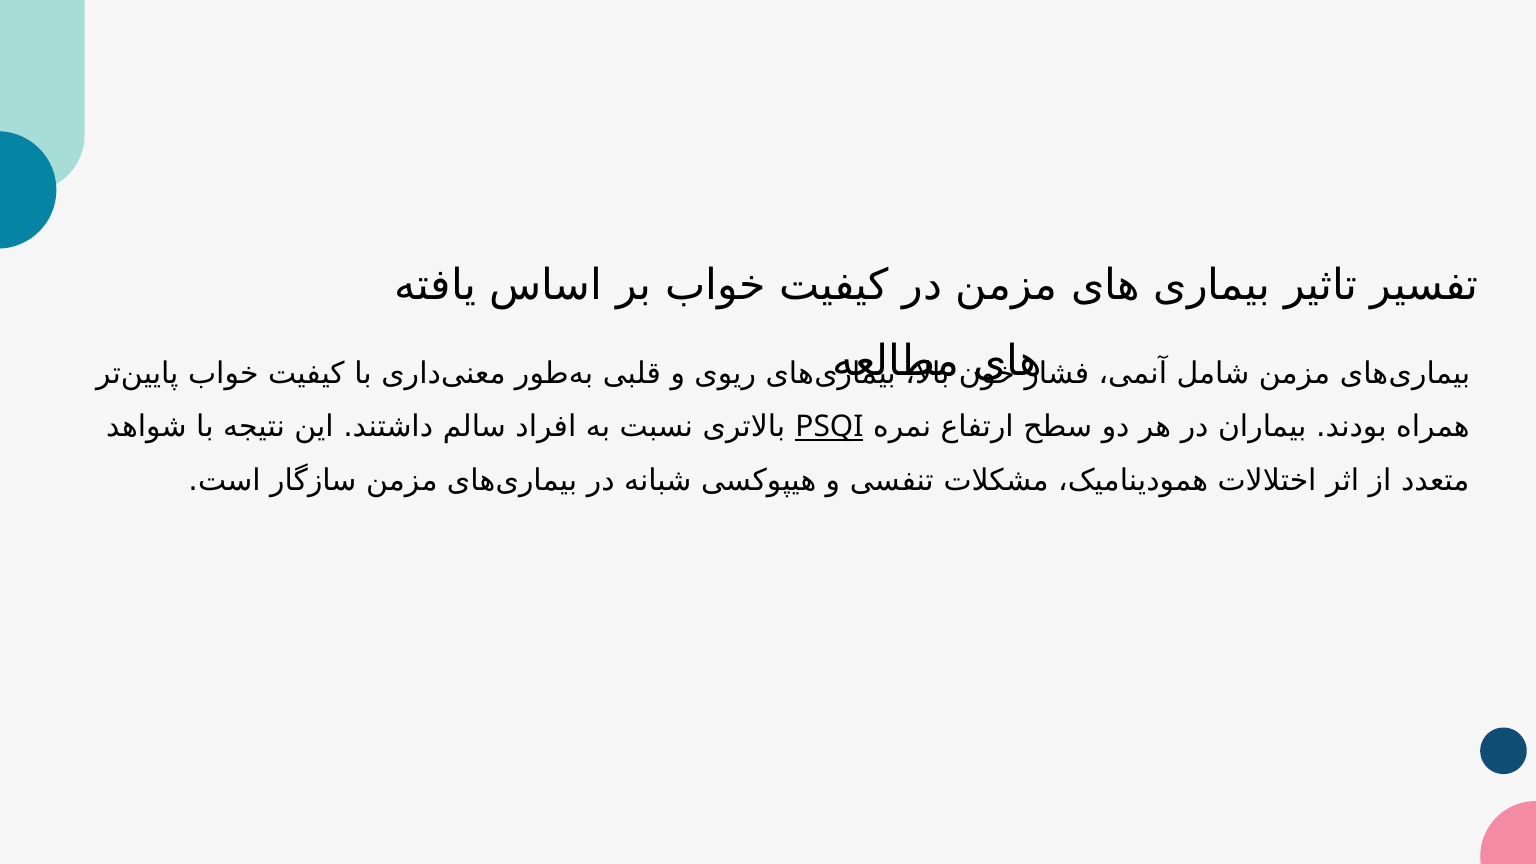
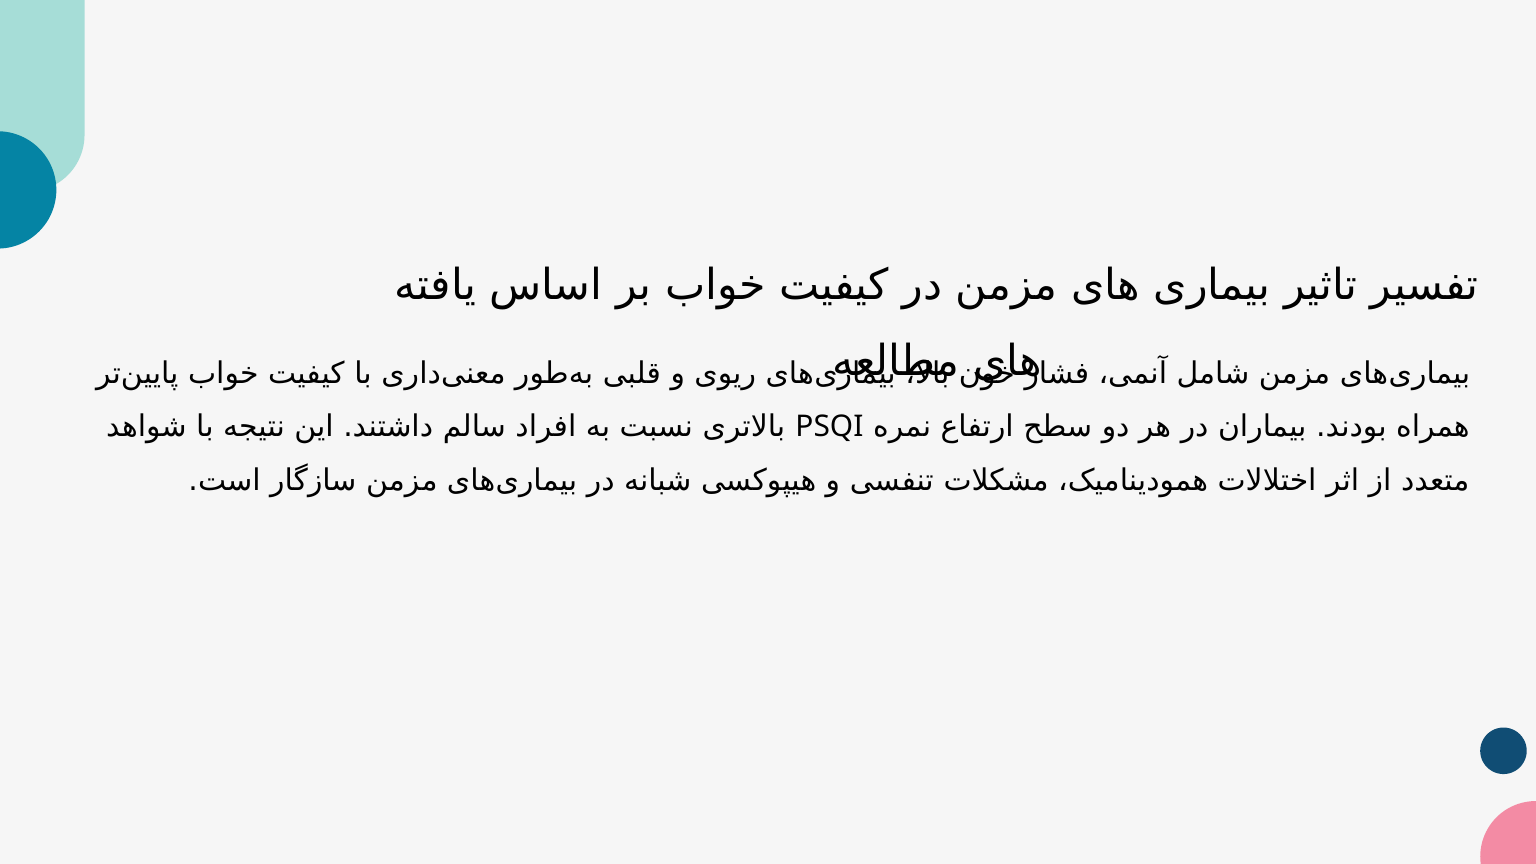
PSQI underline: present -> none (829, 427)
